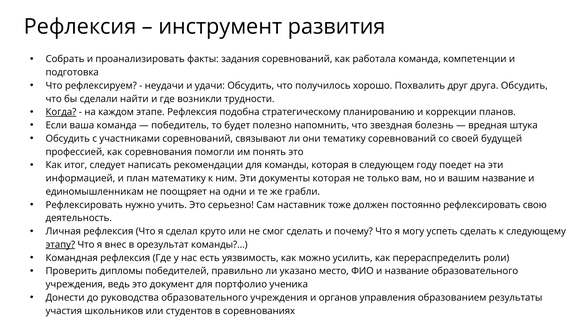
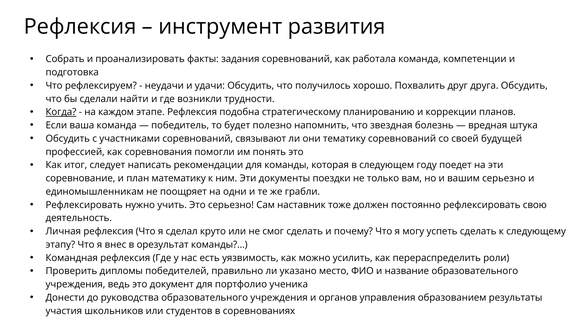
информацией: информацией -> соревнование (80, 178)
документы которая: которая -> поездки (332, 178)
вашим название: название -> серьезно (504, 178)
этапу underline: present -> none (60, 244)
